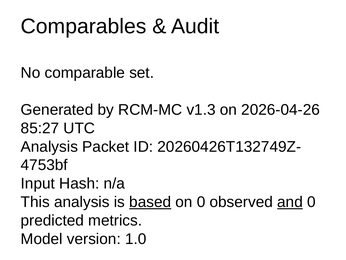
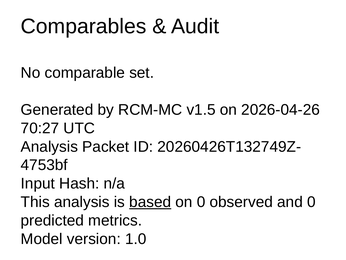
v1.3: v1.3 -> v1.5 (201, 109)
85:27: 85:27 -> 70:27 (40, 128)
and underline: present -> none (290, 202)
